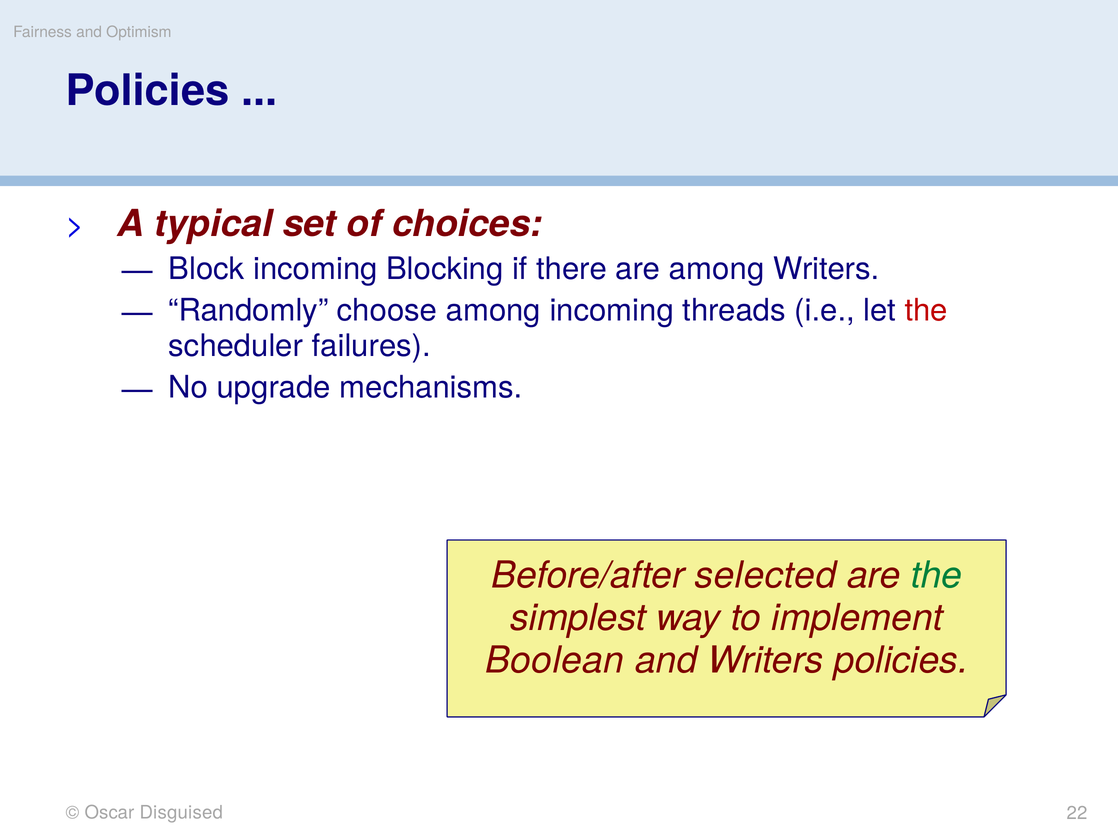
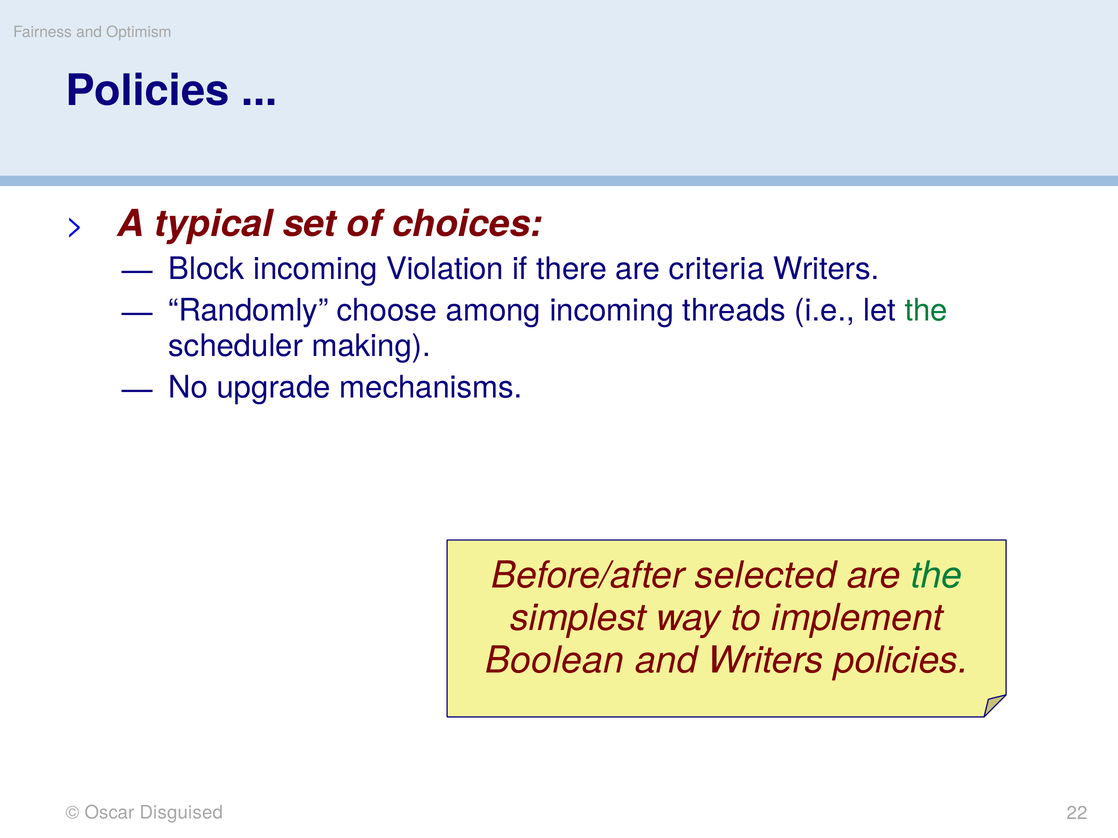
Blocking: Blocking -> Violation (445, 269)
are among: among -> criteria (717, 269)
the colour: red -> green (926, 311)
failures: failures -> making (371, 346)
